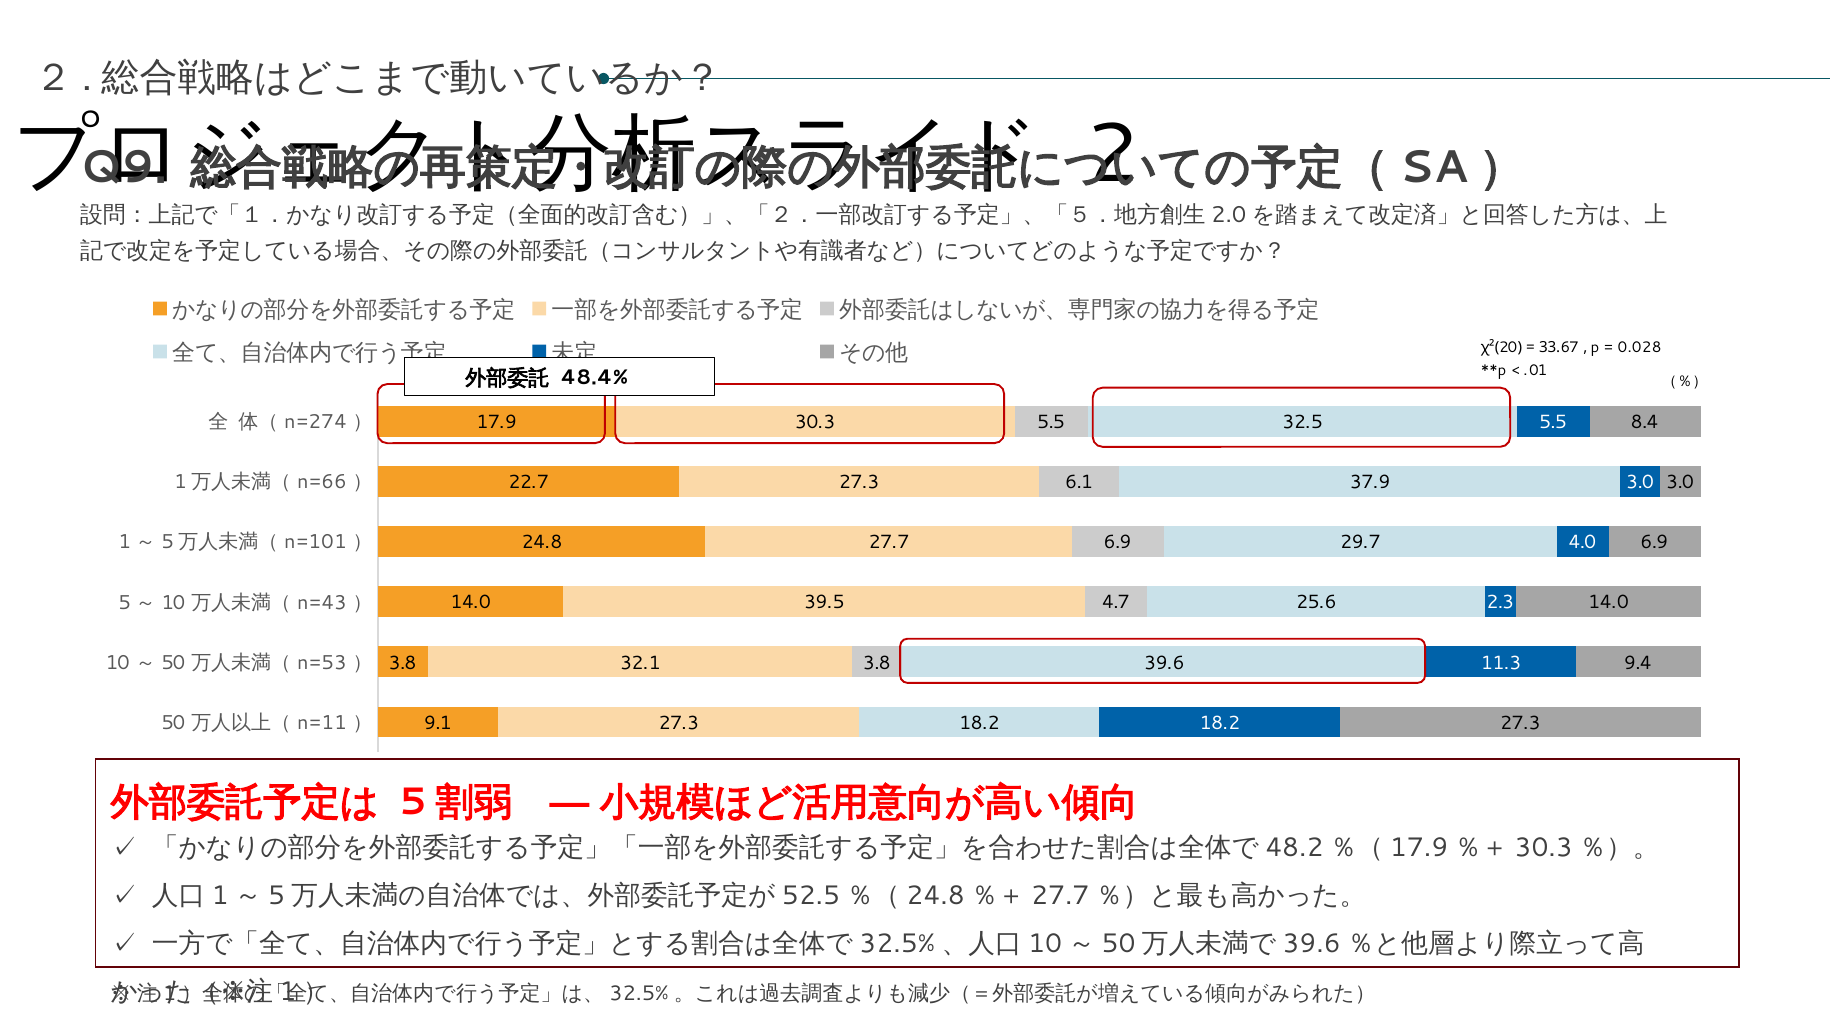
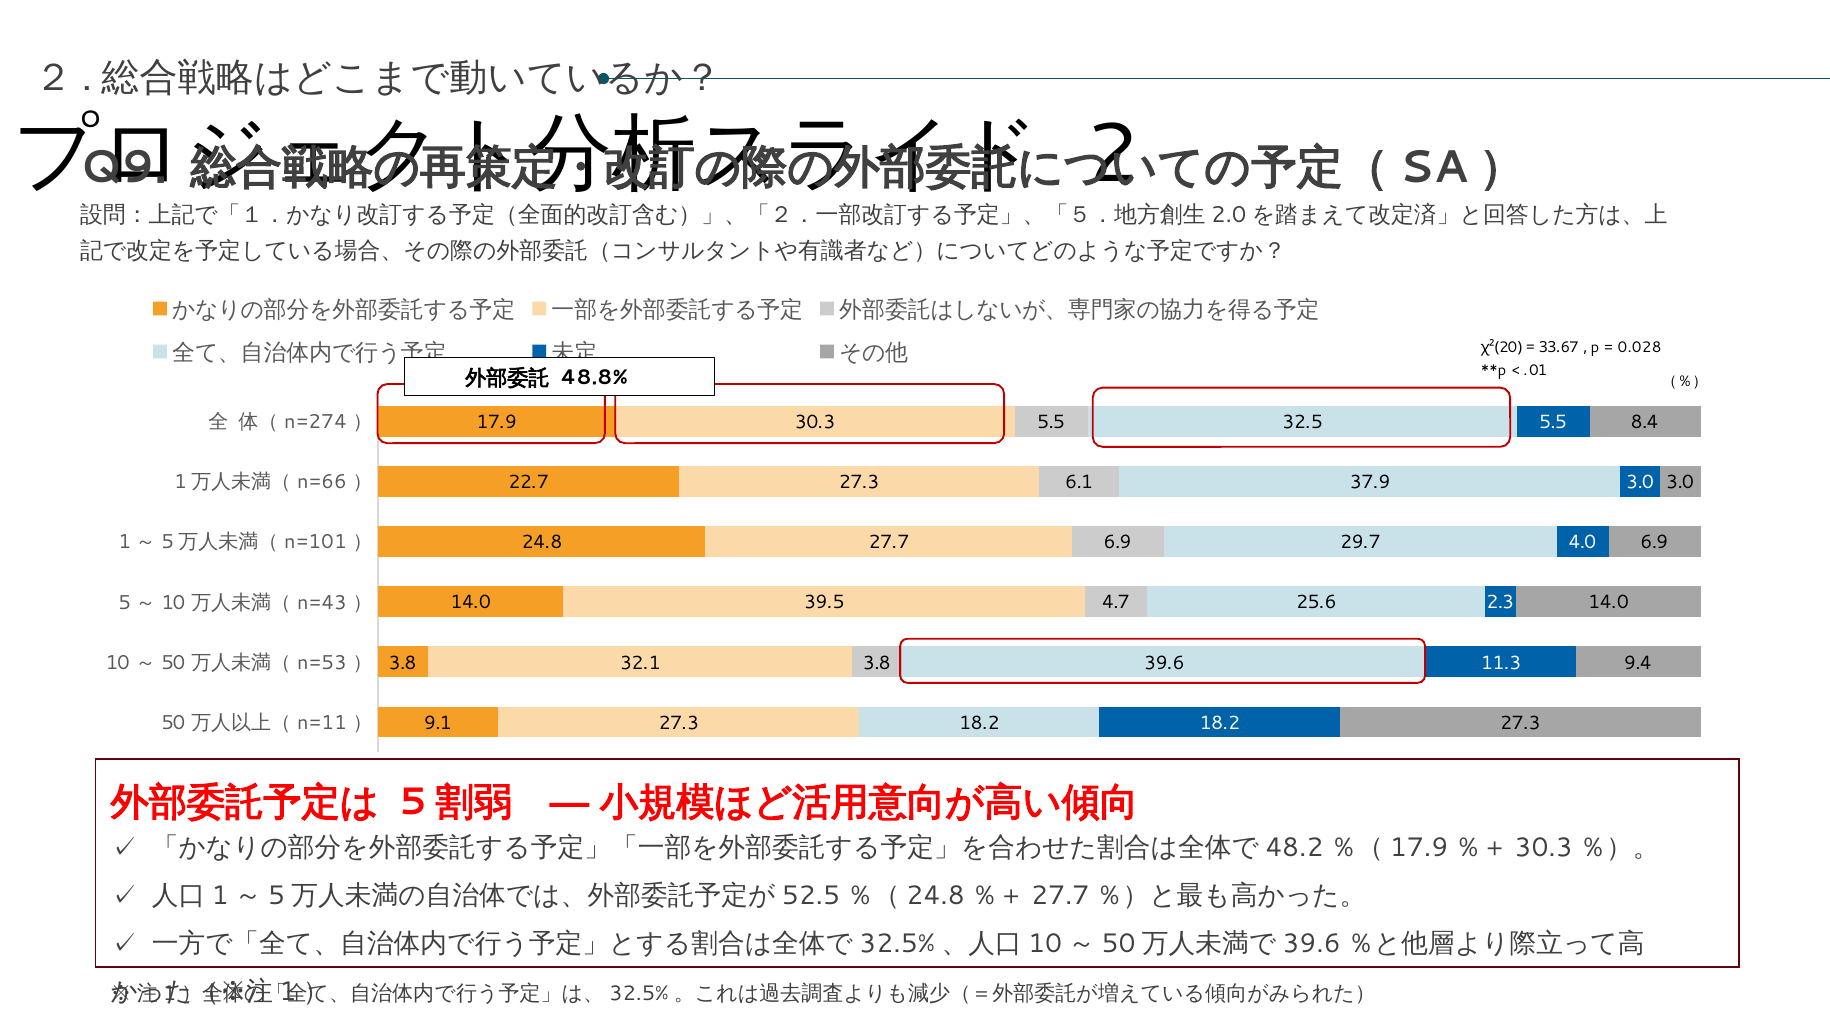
48.4%: 48.4% -> 48.8% (594, 378)
